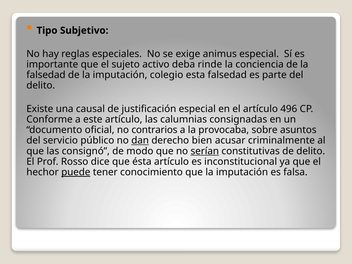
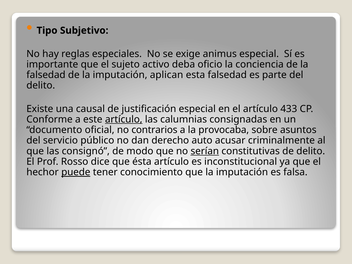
rinde: rinde -> oficio (210, 64)
colegio: colegio -> aplican (167, 75)
496: 496 -> 433 (289, 109)
artículo underline: none -> present (124, 119)
dan underline: present -> none (140, 140)
bien: bien -> auto (202, 140)
